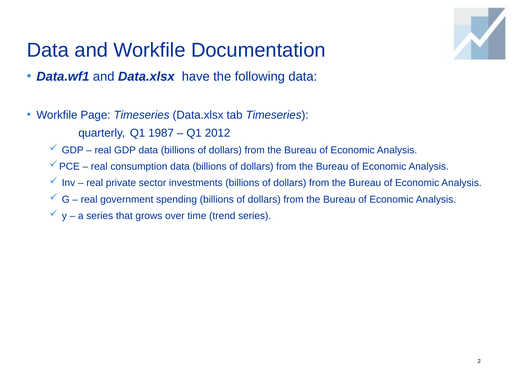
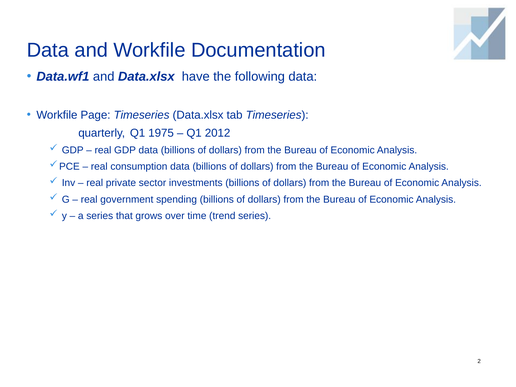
1987: 1987 -> 1975 (161, 133)
